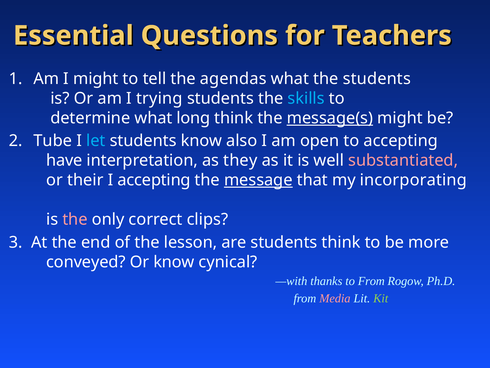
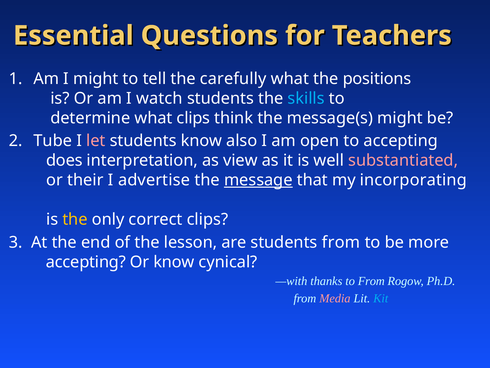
agendas: agendas -> carefully (233, 79)
the students: students -> positions (377, 79)
trying: trying -> watch (159, 98)
what long: long -> clips (193, 118)
message(s underline: present -> none (330, 118)
let colour: light blue -> pink (96, 141)
have: have -> does (64, 160)
they: they -> view (240, 160)
I accepting: accepting -> advertise (154, 180)
the colour: pink -> yellow (75, 219)
students think: think -> from (341, 242)
conveyed: conveyed -> accepting (86, 262)
Kit colour: light green -> light blue (381, 298)
